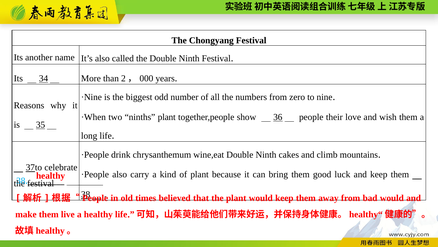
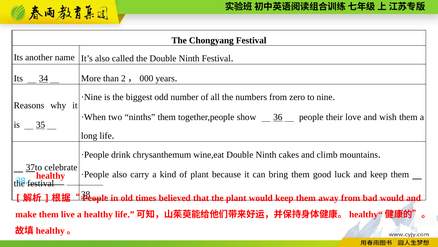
ninths plant: plant -> them (167, 117)
